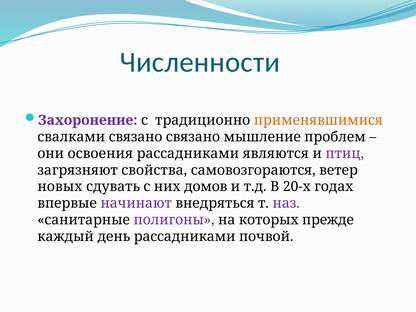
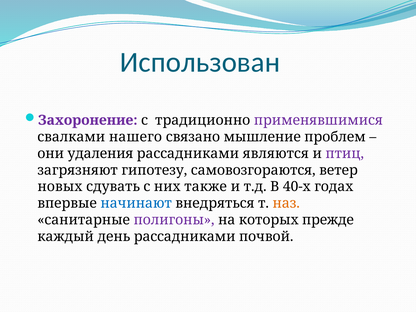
Численности: Численности -> Использован (200, 62)
применявшимися colour: orange -> purple (318, 120)
свалками связано: связано -> нашего (135, 137)
освоения: освоения -> удаления (100, 153)
свойства: свойства -> гипотезу (154, 170)
домов: домов -> также (206, 187)
20-х: 20-х -> 40-х (297, 187)
начинают colour: purple -> blue (136, 203)
наз colour: purple -> orange (286, 203)
